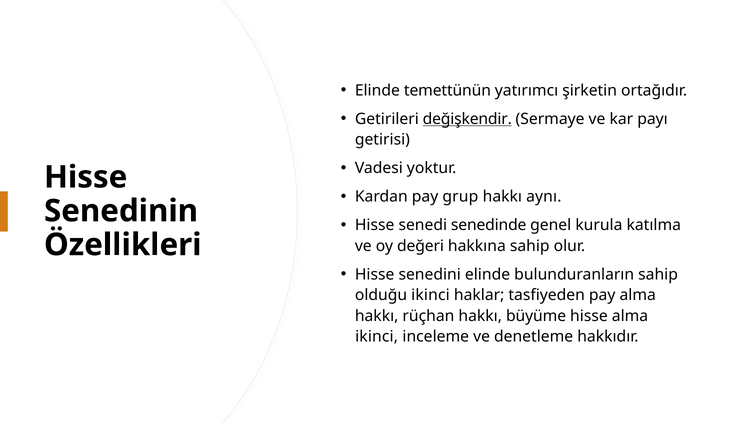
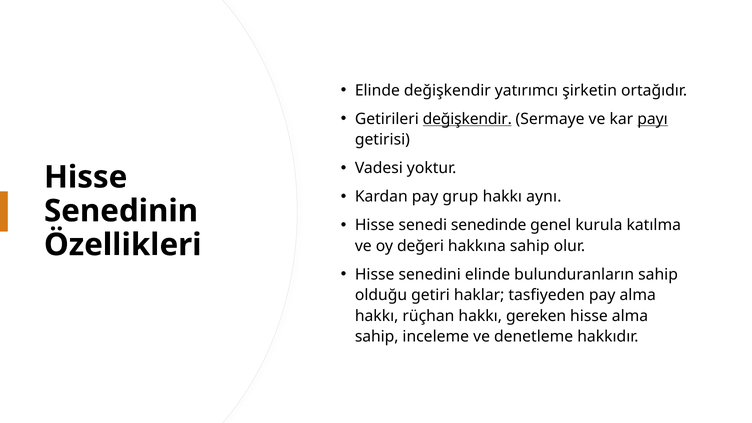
Elinde temettünün: temettünün -> değişkendir (447, 90)
payı underline: none -> present (653, 119)
olduğu ikinci: ikinci -> getiri (431, 295)
büyüme: büyüme -> gereken (536, 316)
ikinci: ikinci -> sahip (377, 337)
